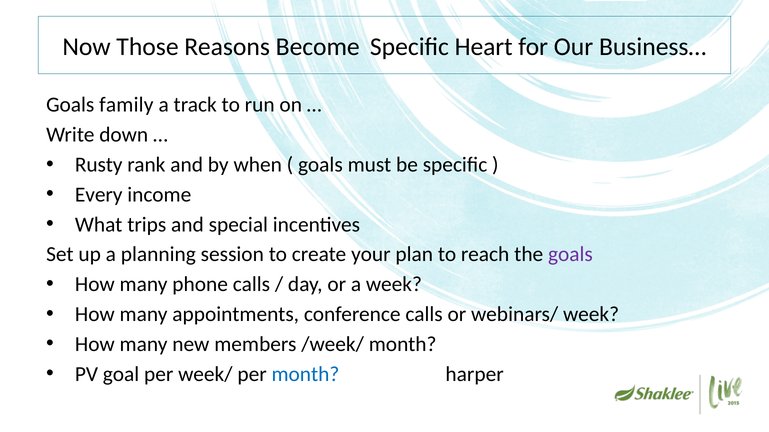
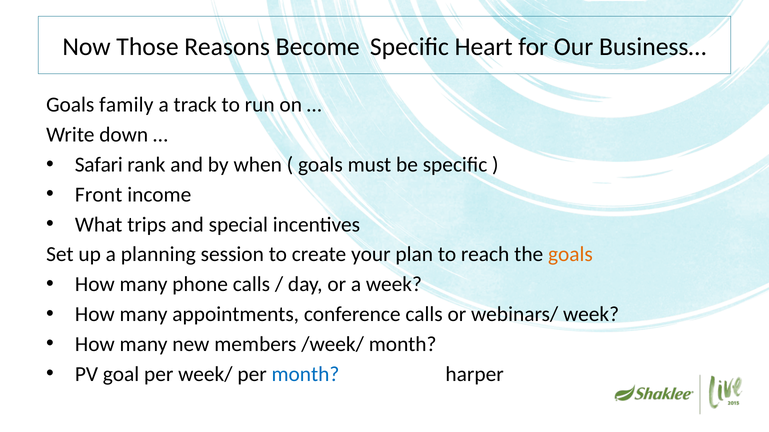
Rusty: Rusty -> Safari (99, 165)
Every: Every -> Front (99, 195)
goals colour: purple -> orange (570, 255)
